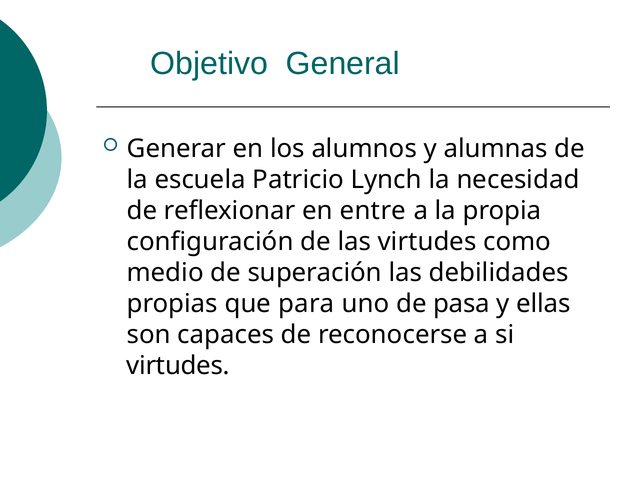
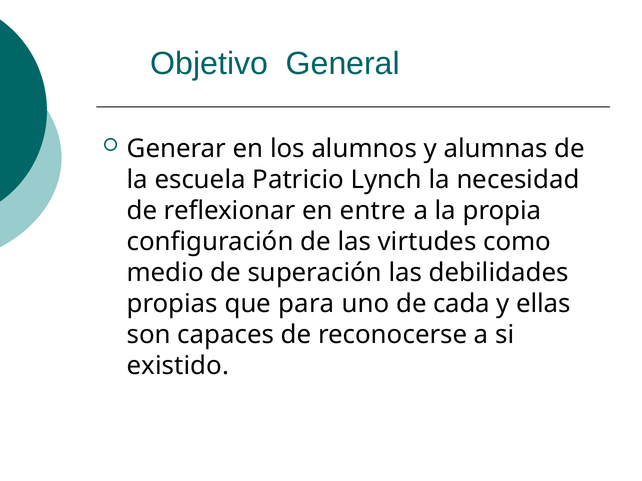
pasa: pasa -> cada (462, 304)
virtudes: virtudes -> existido (178, 366)
